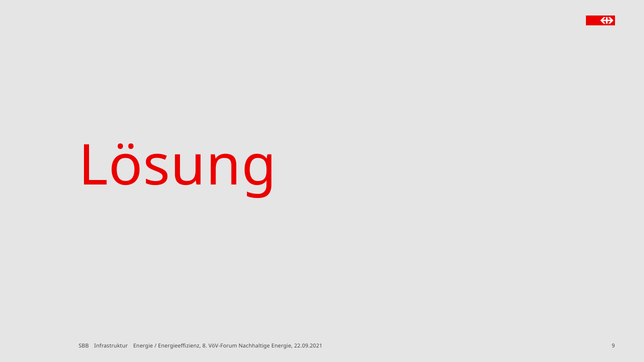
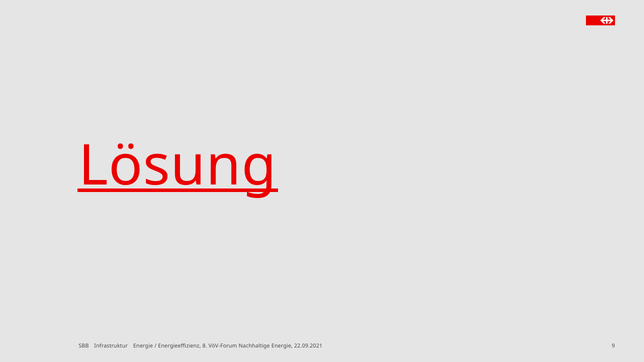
Lösung underline: none -> present (177, 166)
